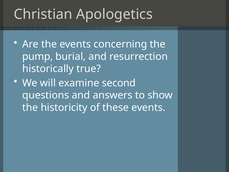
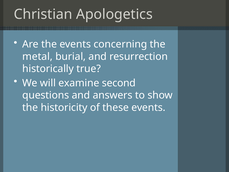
pump: pump -> metal (37, 56)
